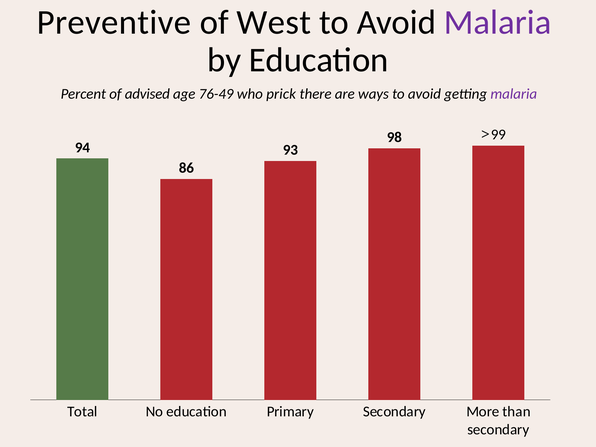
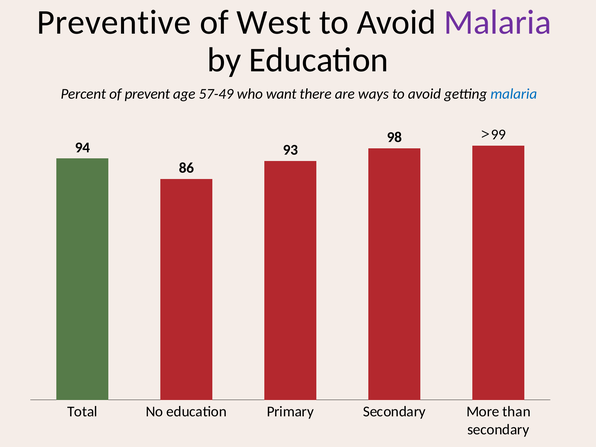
advised: advised -> prevent (147, 94)
76-49: 76-49 -> 57-49 (216, 94)
prick: prick -> want (281, 94)
malaria colour: purple -> blue (514, 94)
